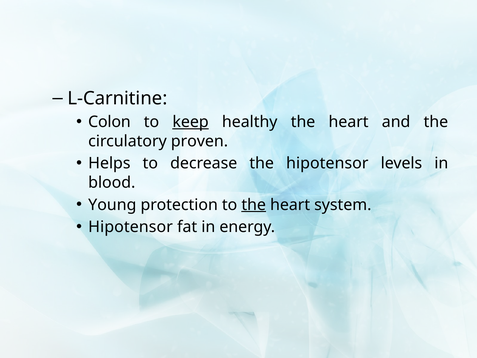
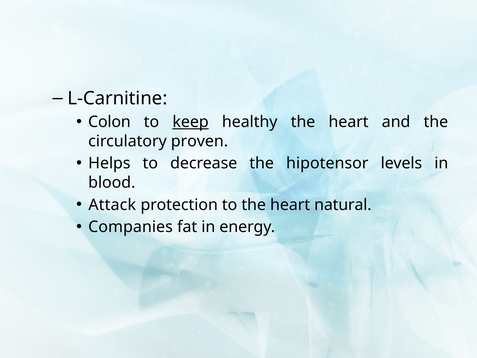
Young: Young -> Attack (112, 205)
the underline: present -> none (254, 205)
system: system -> natural (343, 205)
Hipotensor: Hipotensor -> Companies (131, 227)
